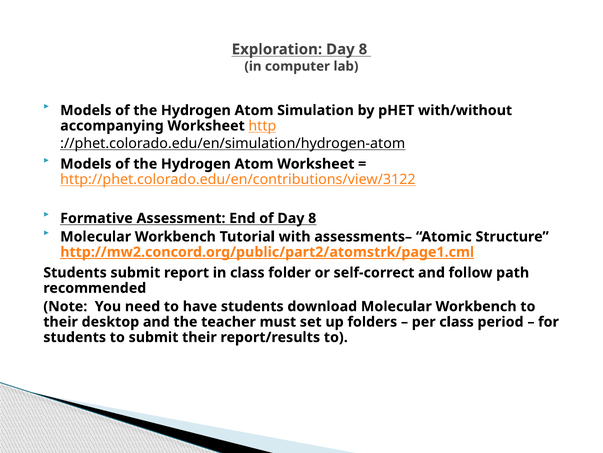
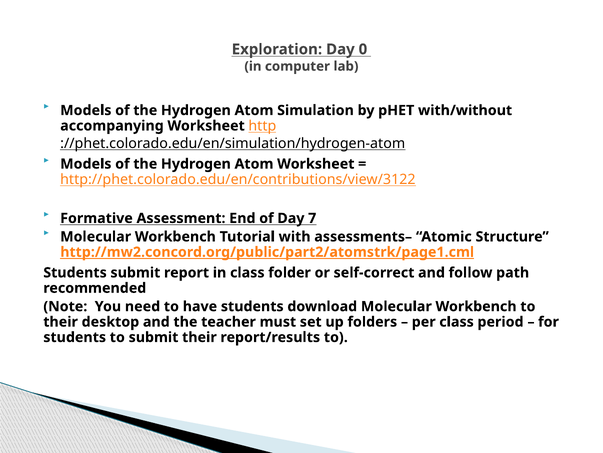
Exploration Day 8: 8 -> 0 (363, 49)
of Day 8: 8 -> 7 (312, 218)
